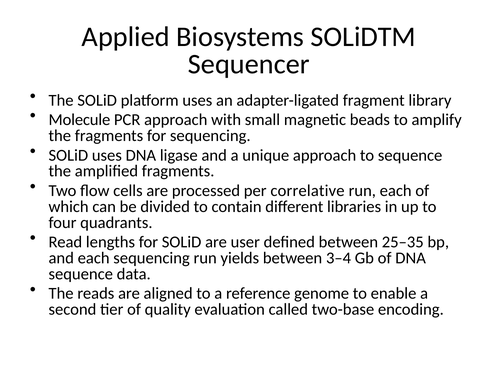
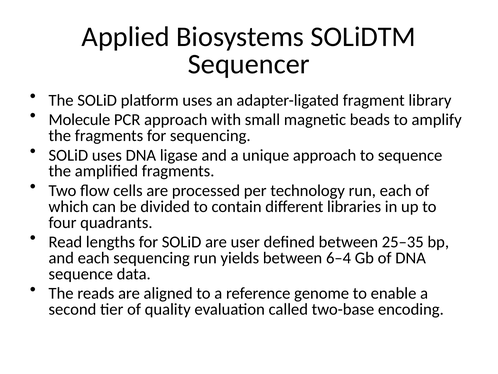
correlative: correlative -> technology (308, 190)
3–4: 3–4 -> 6–4 (339, 258)
